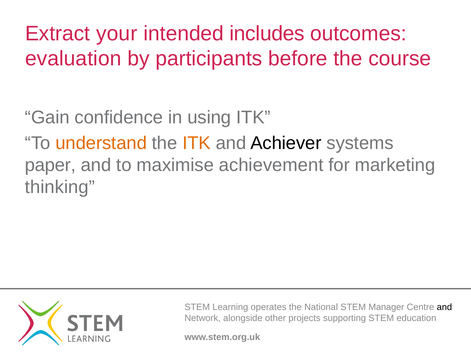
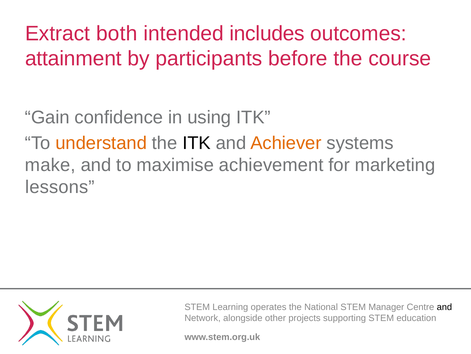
your: your -> both (117, 33)
evaluation: evaluation -> attainment (73, 59)
ITK colour: orange -> black (197, 143)
Achiever colour: black -> orange (286, 143)
paper: paper -> make (50, 165)
thinking: thinking -> lessons (60, 187)
